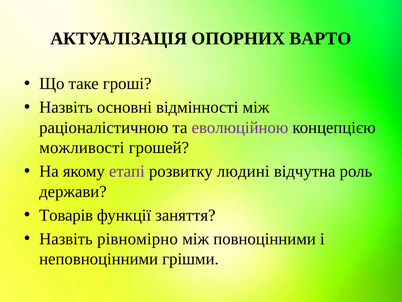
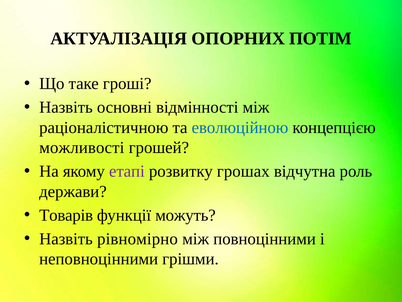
ВАРТО: ВАРТО -> ПОТІМ (320, 38)
еволюційною colour: purple -> blue (240, 127)
людині: людині -> грошах (243, 171)
заняття: заняття -> можуть (185, 215)
